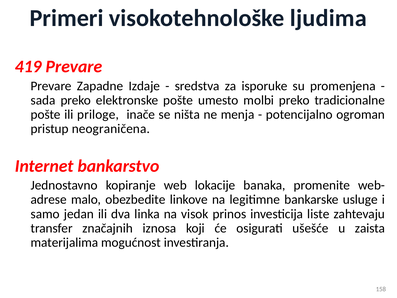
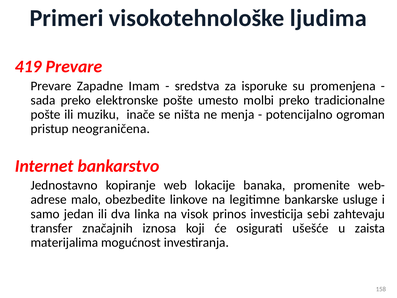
Izdaje: Izdaje -> Imam (144, 86)
priloge: priloge -> muziku (98, 114)
liste: liste -> sebi (318, 214)
